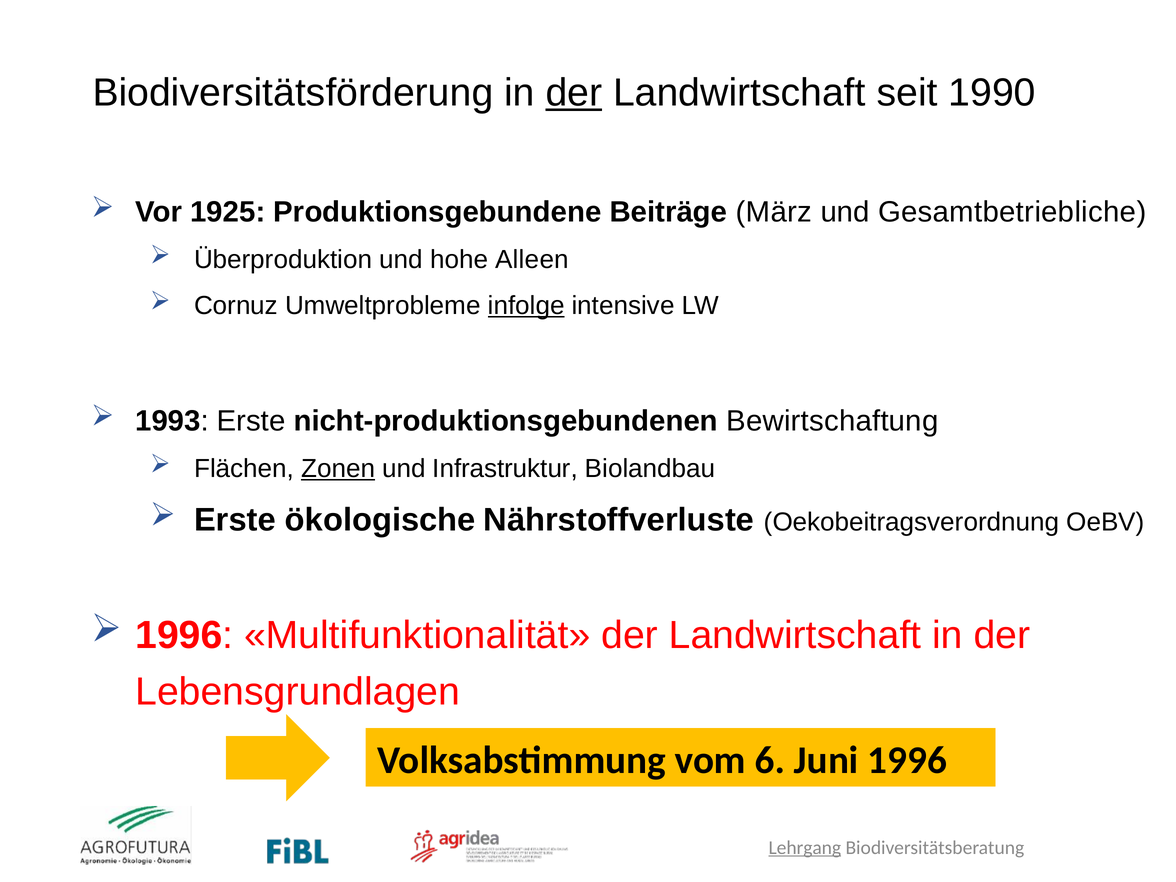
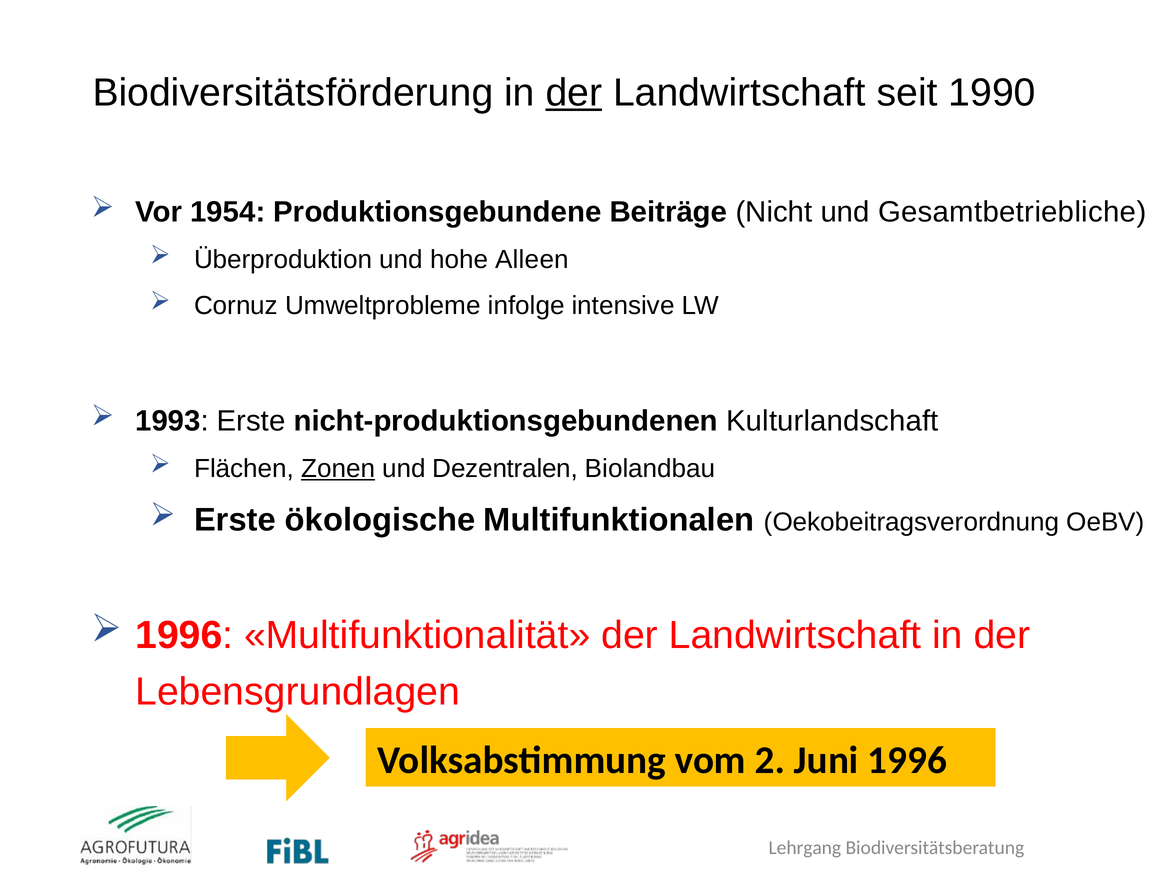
1925: 1925 -> 1954 (228, 212)
März: März -> Nicht (774, 212)
infolge underline: present -> none (526, 305)
Bewirtschaftung: Bewirtschaftung -> Kulturlandschaft (832, 421)
Infrastruktur: Infrastruktur -> Dezentralen (505, 468)
Nährstoffverluste: Nährstoffverluste -> Multifunktionalen (619, 520)
6: 6 -> 2 (770, 760)
Lehrgang underline: present -> none (805, 848)
